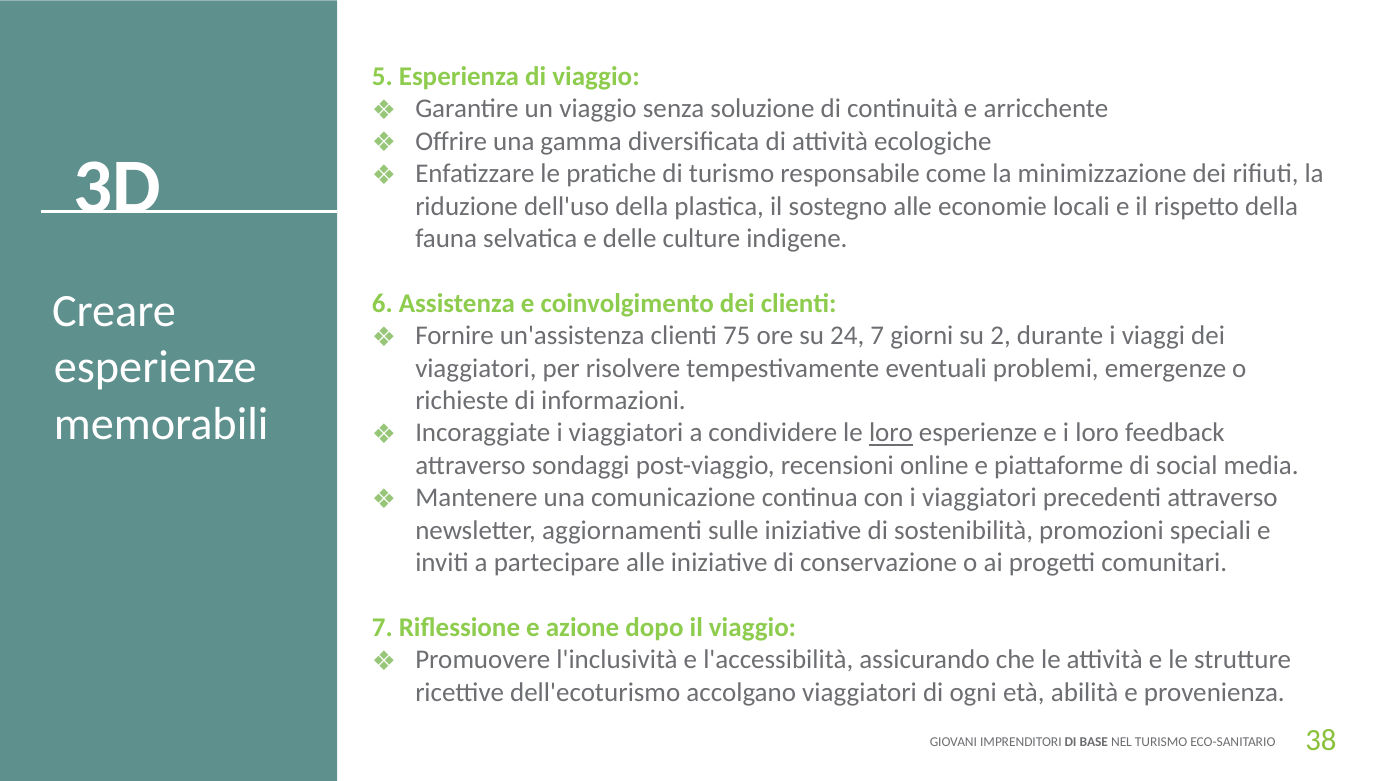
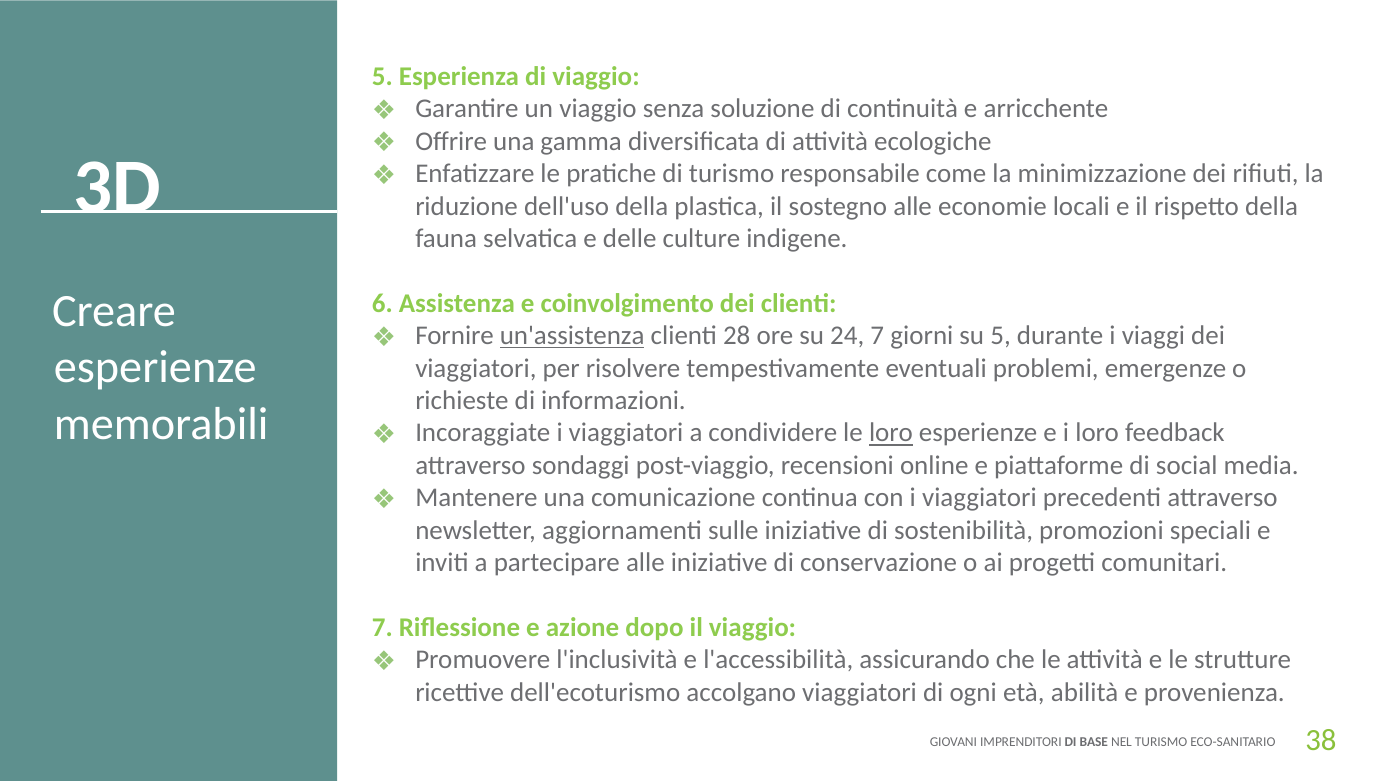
un'assistenza underline: none -> present (572, 336)
75: 75 -> 28 (737, 336)
su 2: 2 -> 5 (1001, 336)
